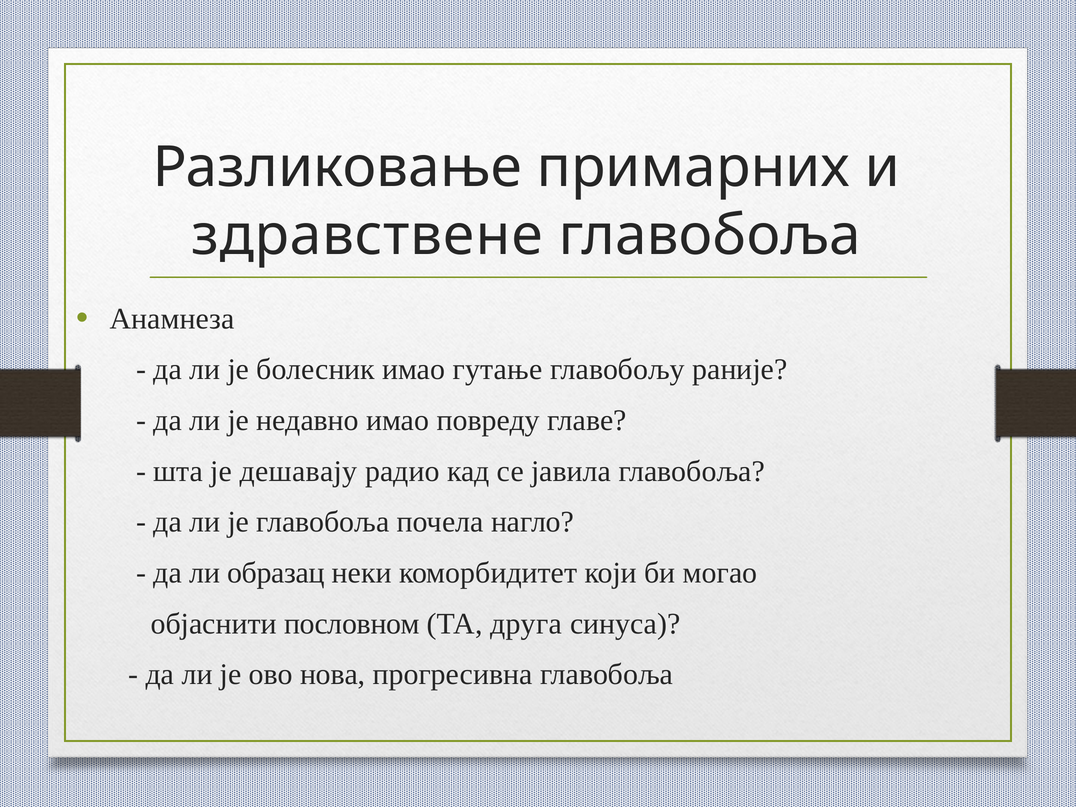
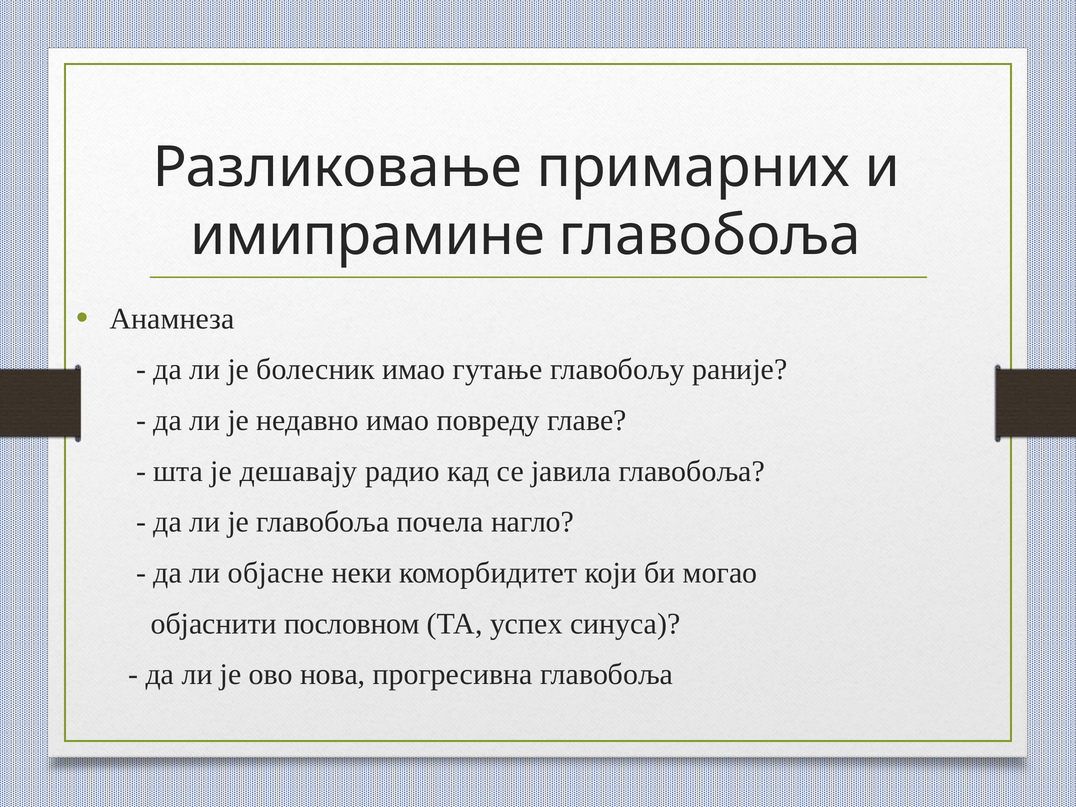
здрaвствeнe: здрaвствeнe -> имипрамине (368, 235)
образац: образац -> објасне (276, 573)
друга: друга -> успех (526, 624)
